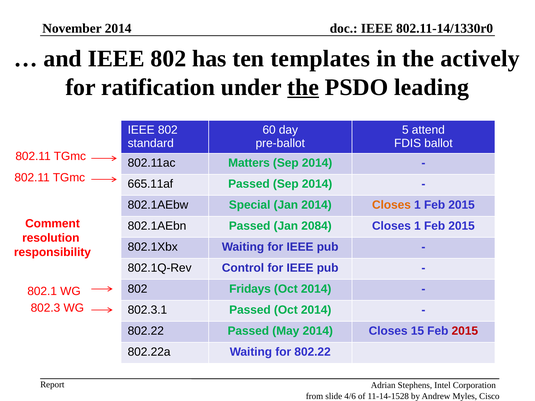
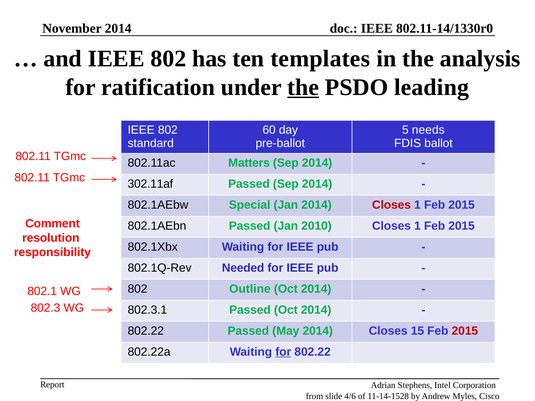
actively: actively -> analysis (480, 59)
attend: attend -> needs (428, 130)
665.11af: 665.11af -> 302.11af (150, 184)
Closes colour: orange -> red (391, 205)
2084: 2084 -> 2010 (317, 226)
Control: Control -> Needed (243, 268)
Fridays: Fridays -> Outline (250, 289)
for underline: none -> present (283, 352)
